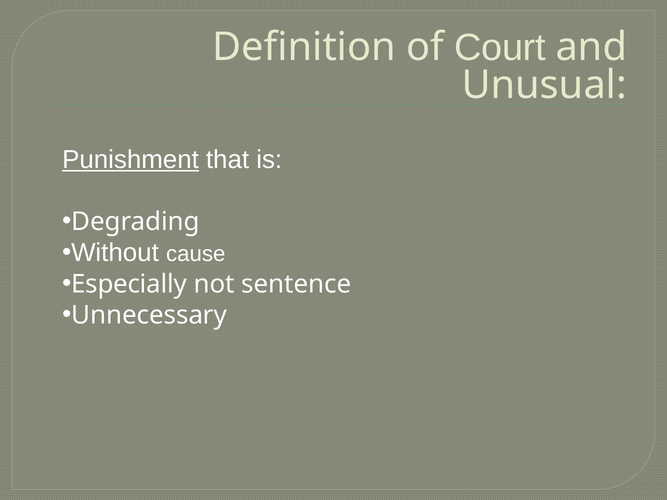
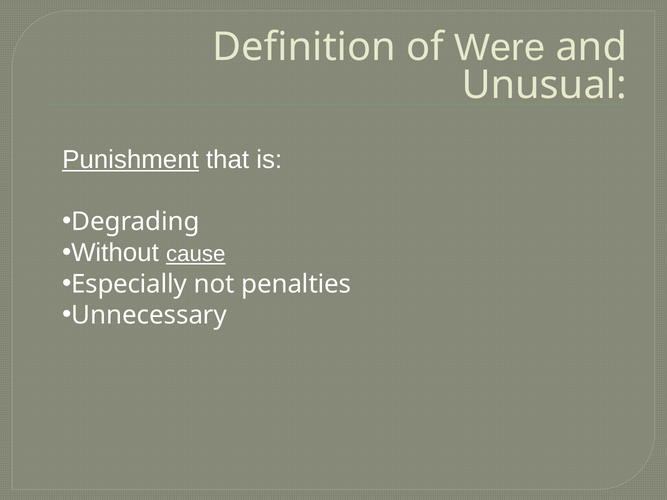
Court: Court -> Were (500, 48)
cause underline: none -> present (196, 254)
sentence: sentence -> penalties (296, 284)
